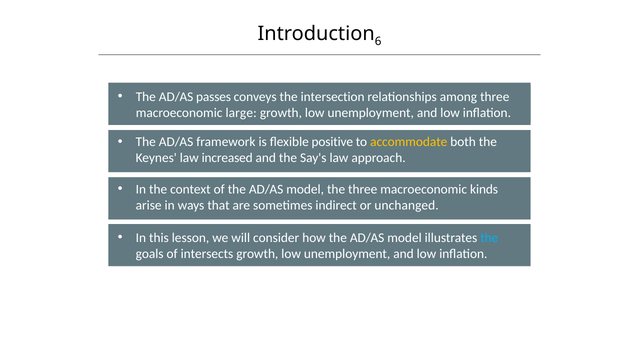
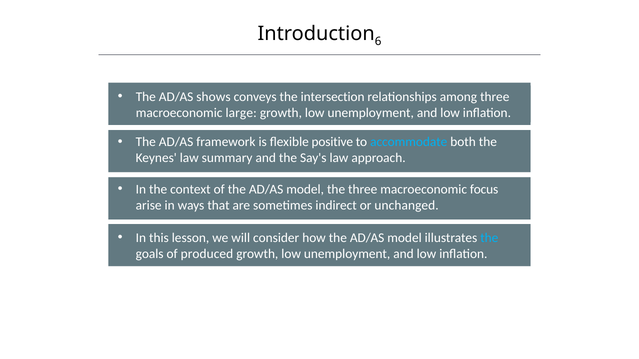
passes: passes -> shows (213, 97)
accommodate colour: yellow -> light blue (409, 142)
increased: increased -> summary (227, 158)
kinds: kinds -> focus (484, 189)
intersects: intersects -> produced (207, 254)
